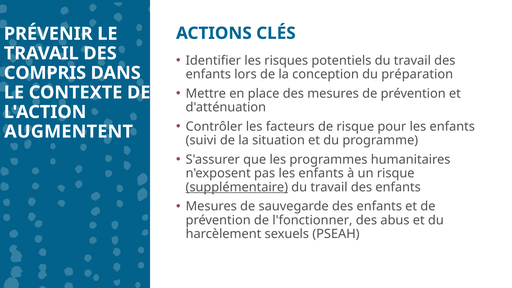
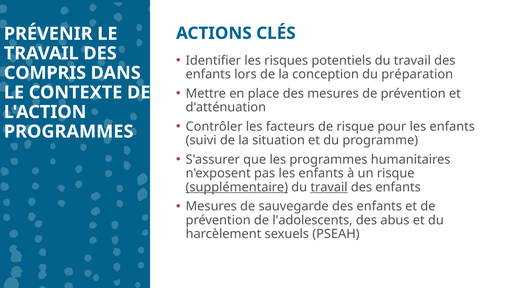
AUGMENTENT: AUGMENTENT -> PROGRAMMES (69, 132)
travail underline: none -> present (329, 187)
l'fonctionner: l'fonctionner -> l'adolescents (312, 220)
